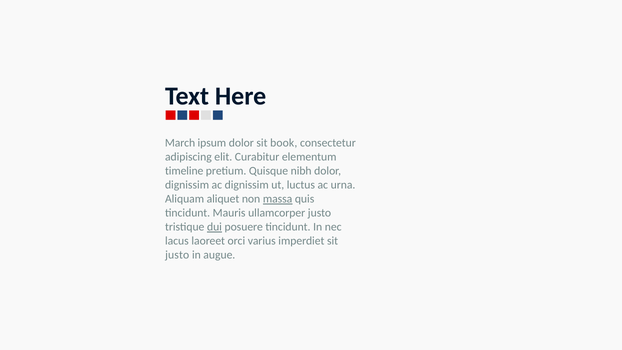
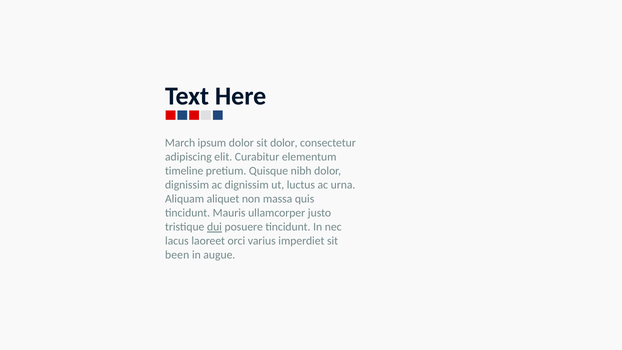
sit book: book -> dolor (284, 143)
massa underline: present -> none (278, 199)
justo: justo -> been (177, 255)
